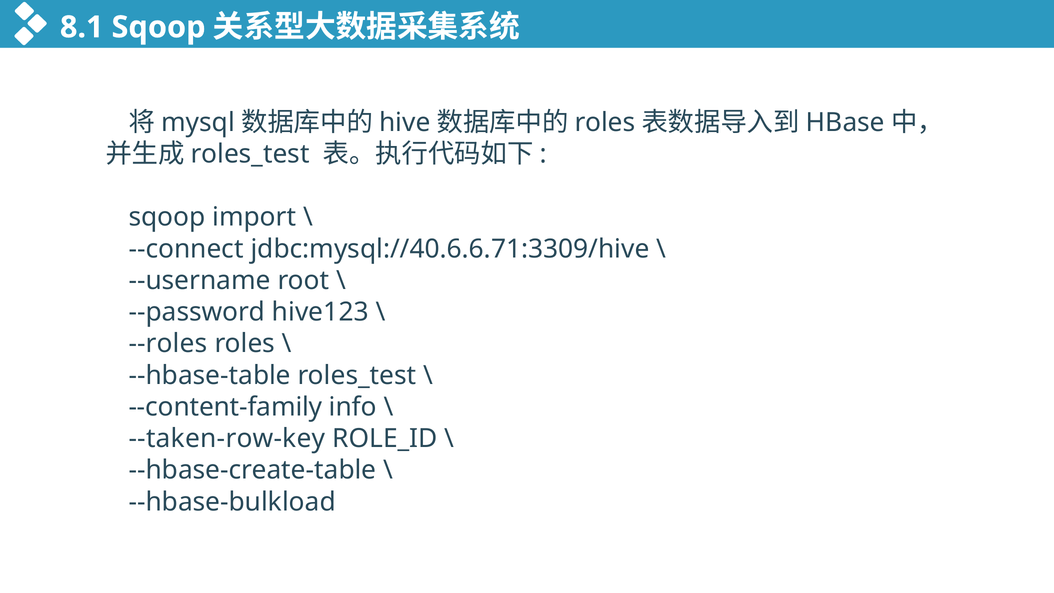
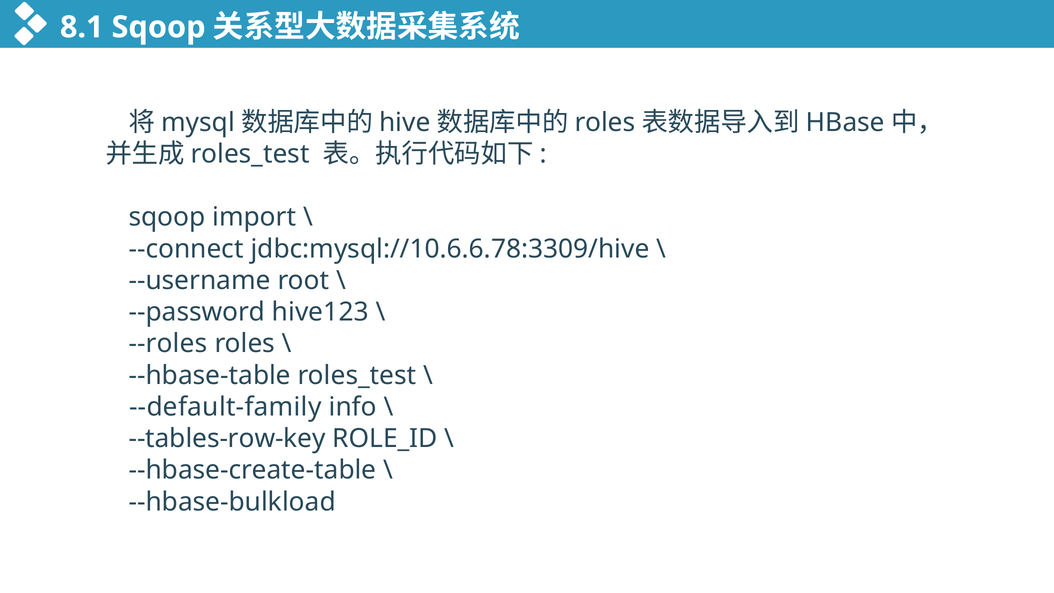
jdbc:mysql://40.6.6.71:3309/hive: jdbc:mysql://40.6.6.71:3309/hive -> jdbc:mysql://10.6.6.78:3309/hive (450, 249)
--content-family: --content-family -> --default-family (225, 407)
--taken-row-key: --taken-row-key -> --tables-row-key (227, 438)
